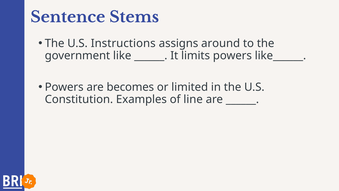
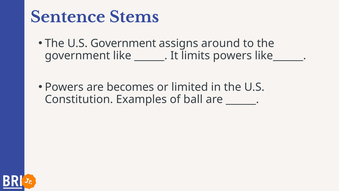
U.S Instructions: Instructions -> Government (123, 43)
line: line -> ball (193, 99)
